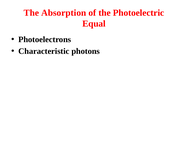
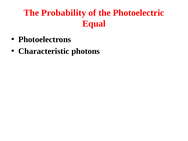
Absorption: Absorption -> Probability (64, 13)
